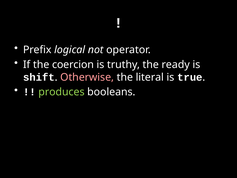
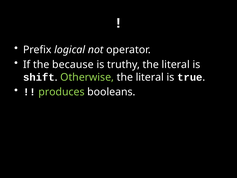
coercion: coercion -> because (73, 64)
truthy the ready: ready -> literal (176, 64)
Otherwise colour: pink -> light green (87, 77)
